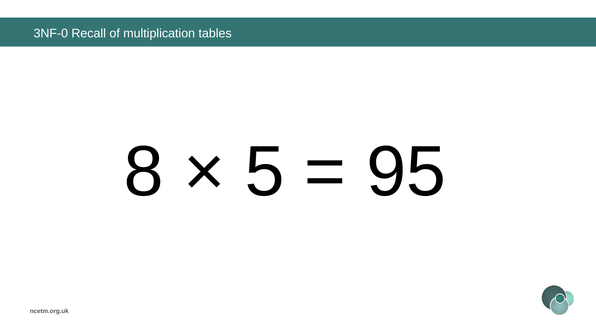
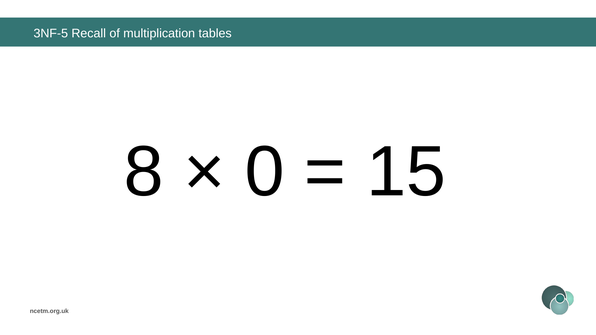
3NF-0: 3NF-0 -> 3NF-5 (51, 33)
5: 5 -> 0 (265, 172)
95: 95 -> 15 (406, 172)
